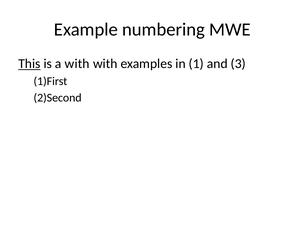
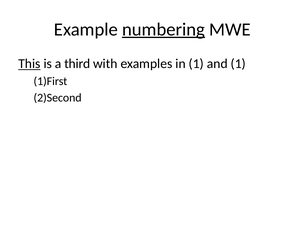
numbering underline: none -> present (163, 30)
a with: with -> third (77, 64)
and 3: 3 -> 1 (238, 64)
